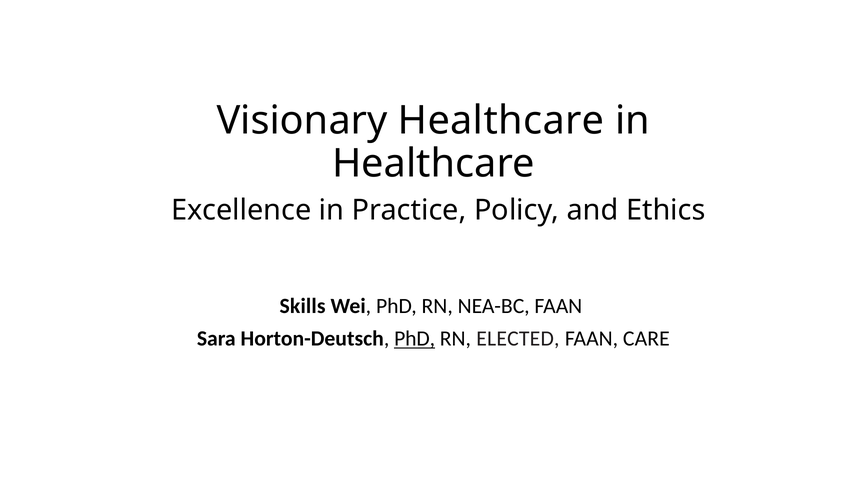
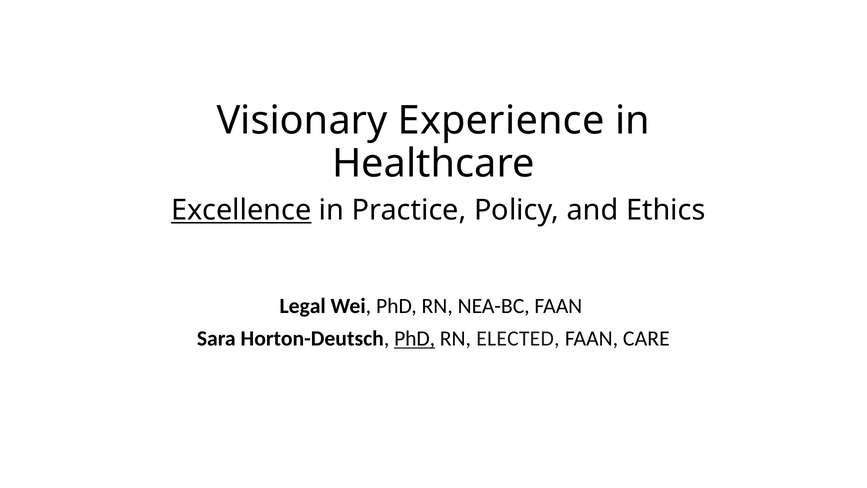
Visionary Healthcare: Healthcare -> Experience (501, 121)
Excellence underline: none -> present (241, 210)
Skills: Skills -> Legal (303, 306)
